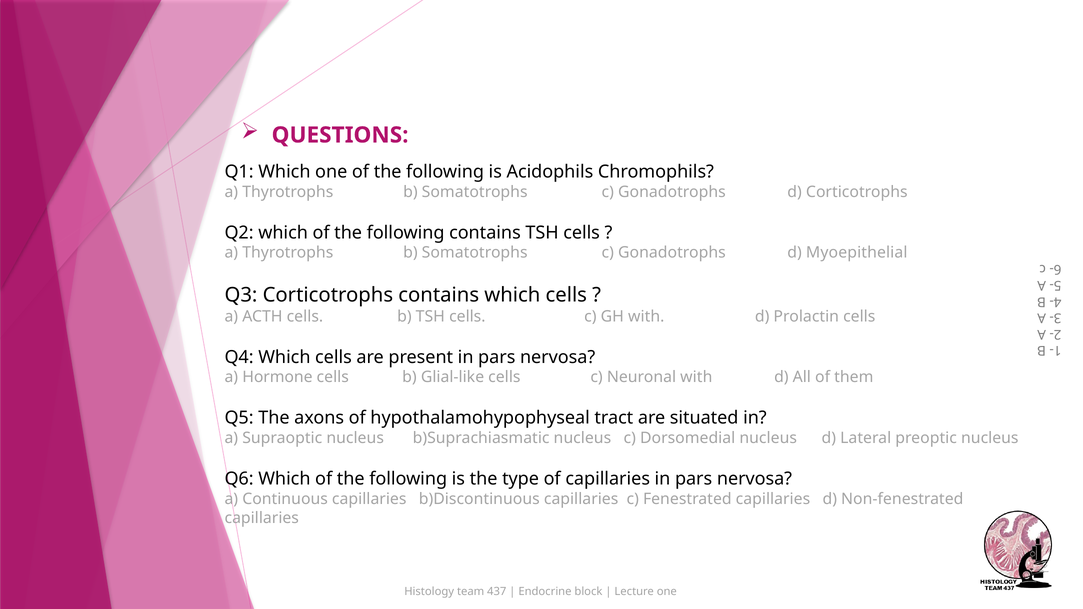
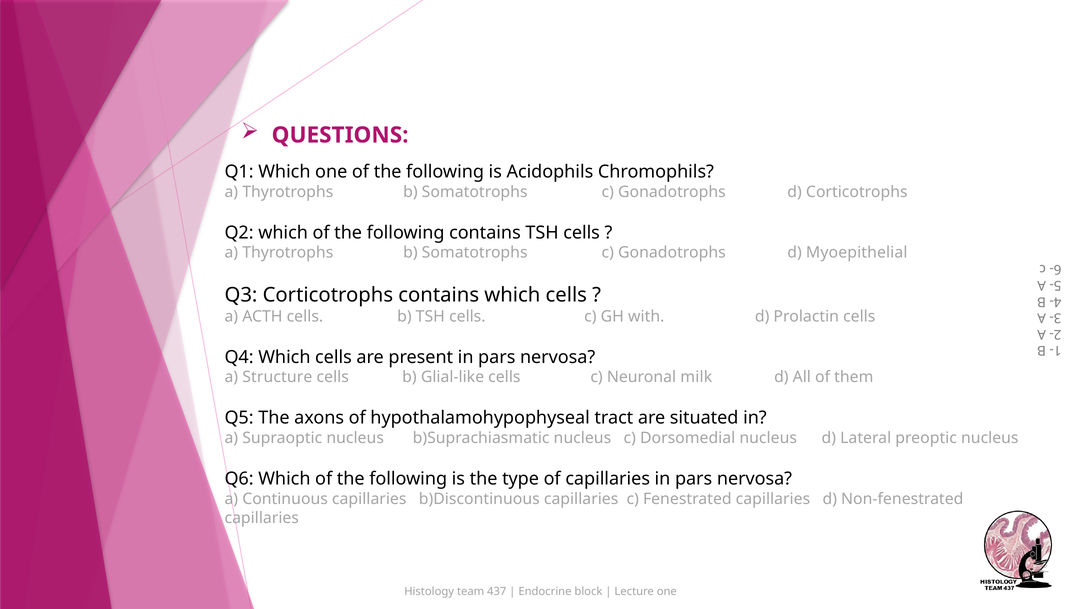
Hormone: Hormone -> Structure (277, 377)
Neuronal with: with -> milk (696, 377)
